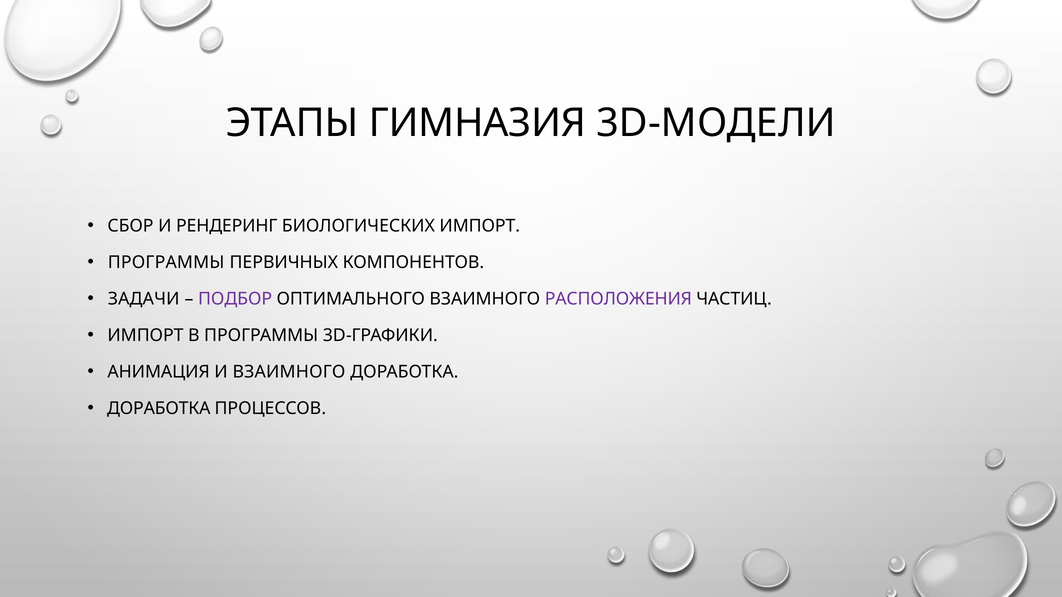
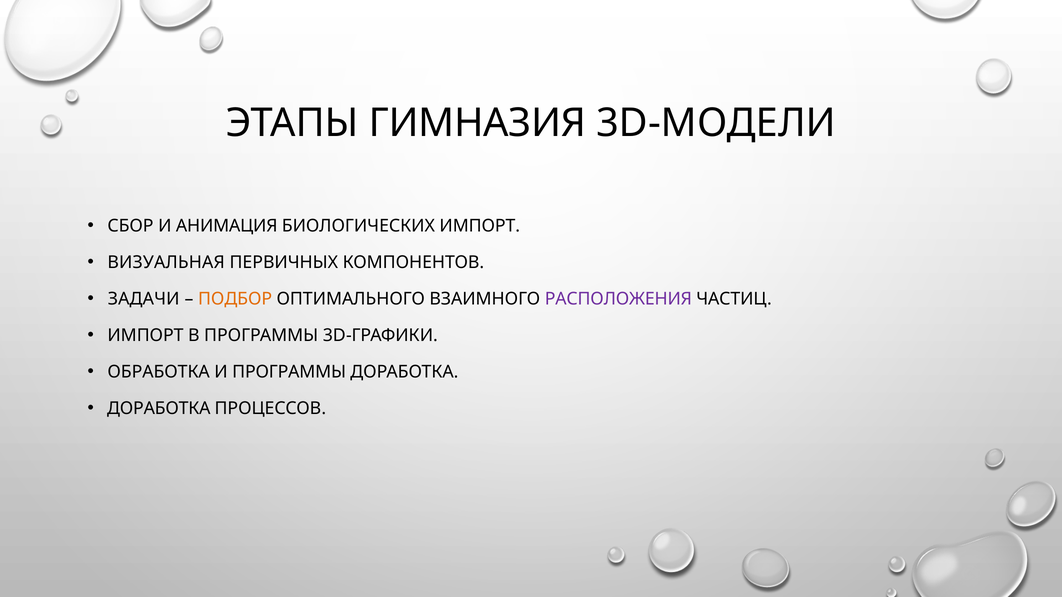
РЕНДЕРИНГ: РЕНДЕРИНГ -> АНИМАЦИЯ (227, 226)
ПРОГРАММЫ: ПРОГРАММЫ -> ВИЗУАЛЬНАЯ (166, 263)
ПОДБОР colour: purple -> orange (235, 299)
АНИМАЦИЯ: АНИМАЦИЯ -> ОБРАБОТКА (159, 372)
И ВЗАИМНОГО: ВЗАИМНОГО -> ПРОГРАММЫ (289, 372)
